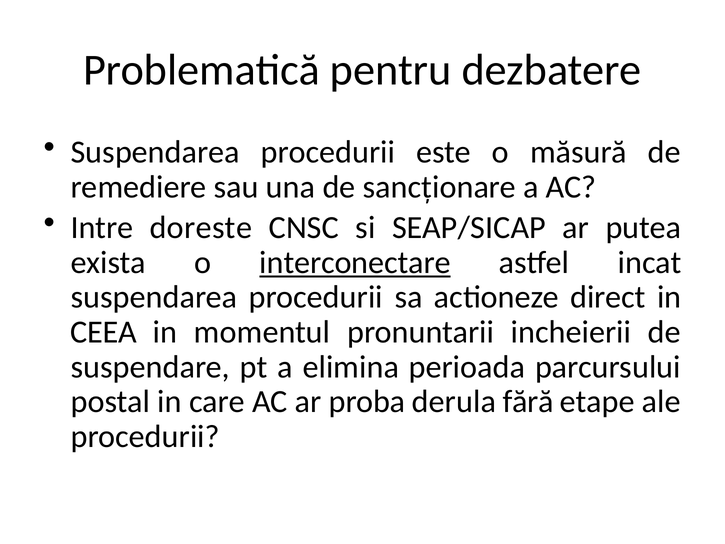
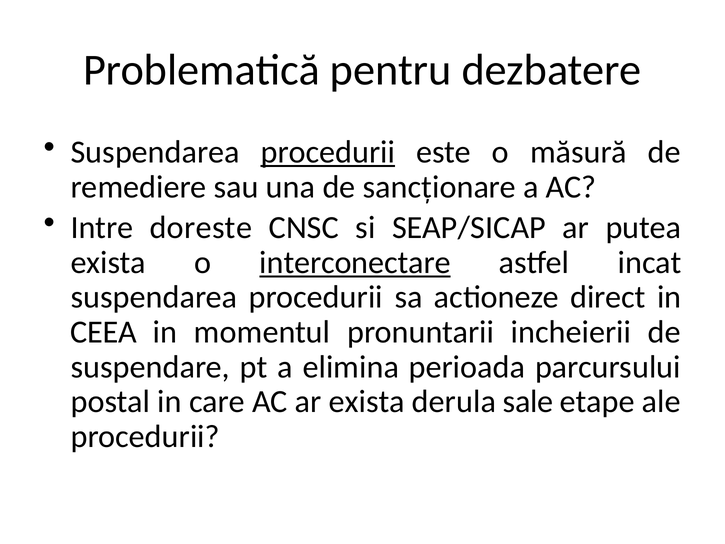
procedurii underline: none -> present (328, 152)
ar proba: proba -> exista (367, 402)
fără: fără -> sale (528, 402)
